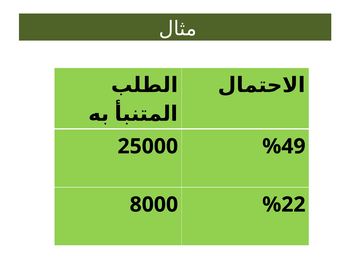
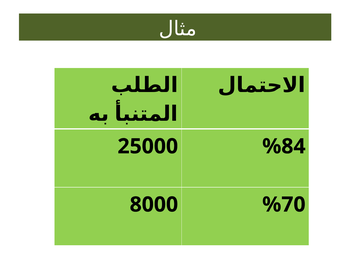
%49: %49 -> %84 (284, 147)
%22: %22 -> %70 (284, 205)
